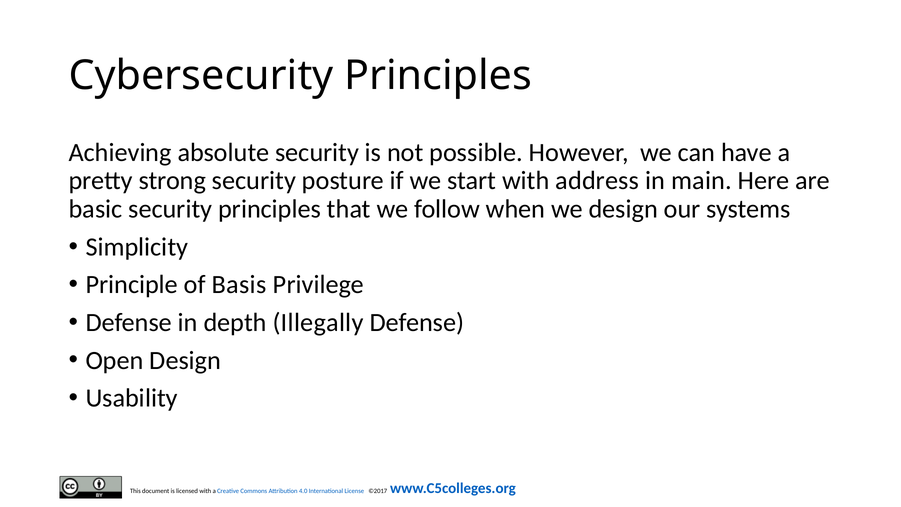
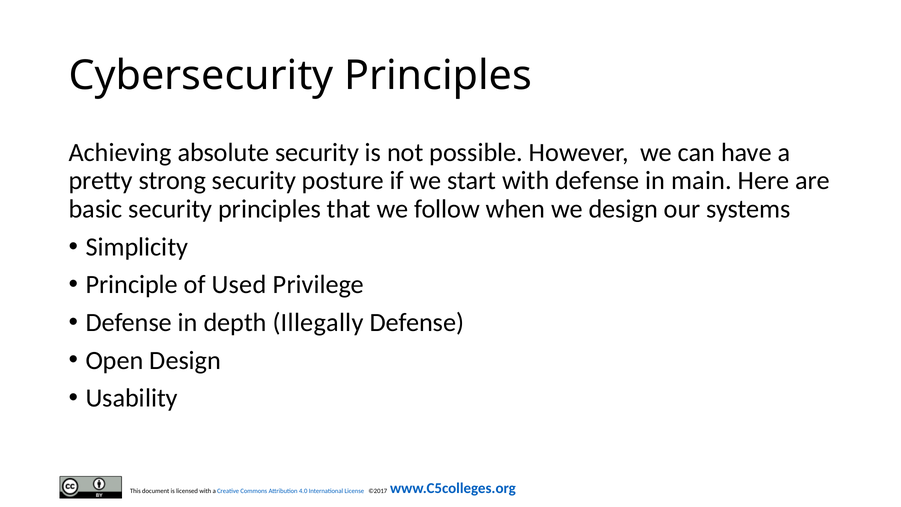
with address: address -> defense (597, 181)
Basis: Basis -> Used (239, 285)
